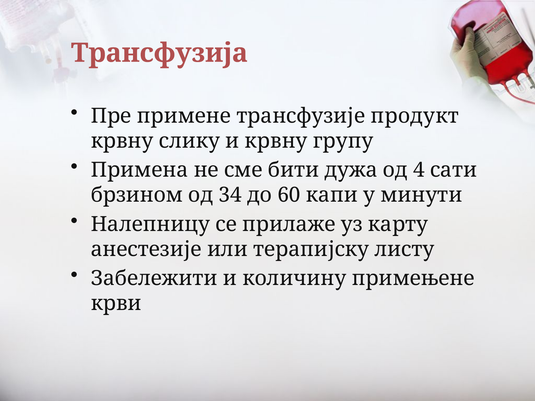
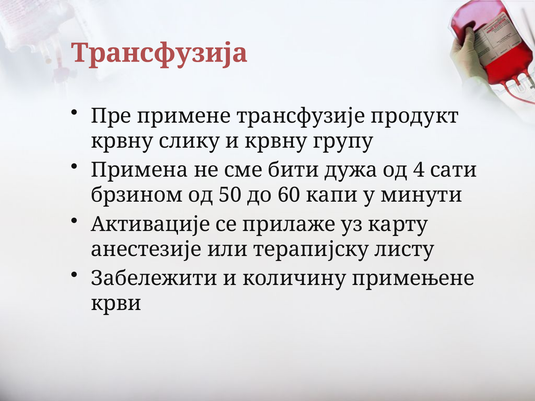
34: 34 -> 50 (230, 195)
Налепницу: Налепницу -> Активације (150, 224)
